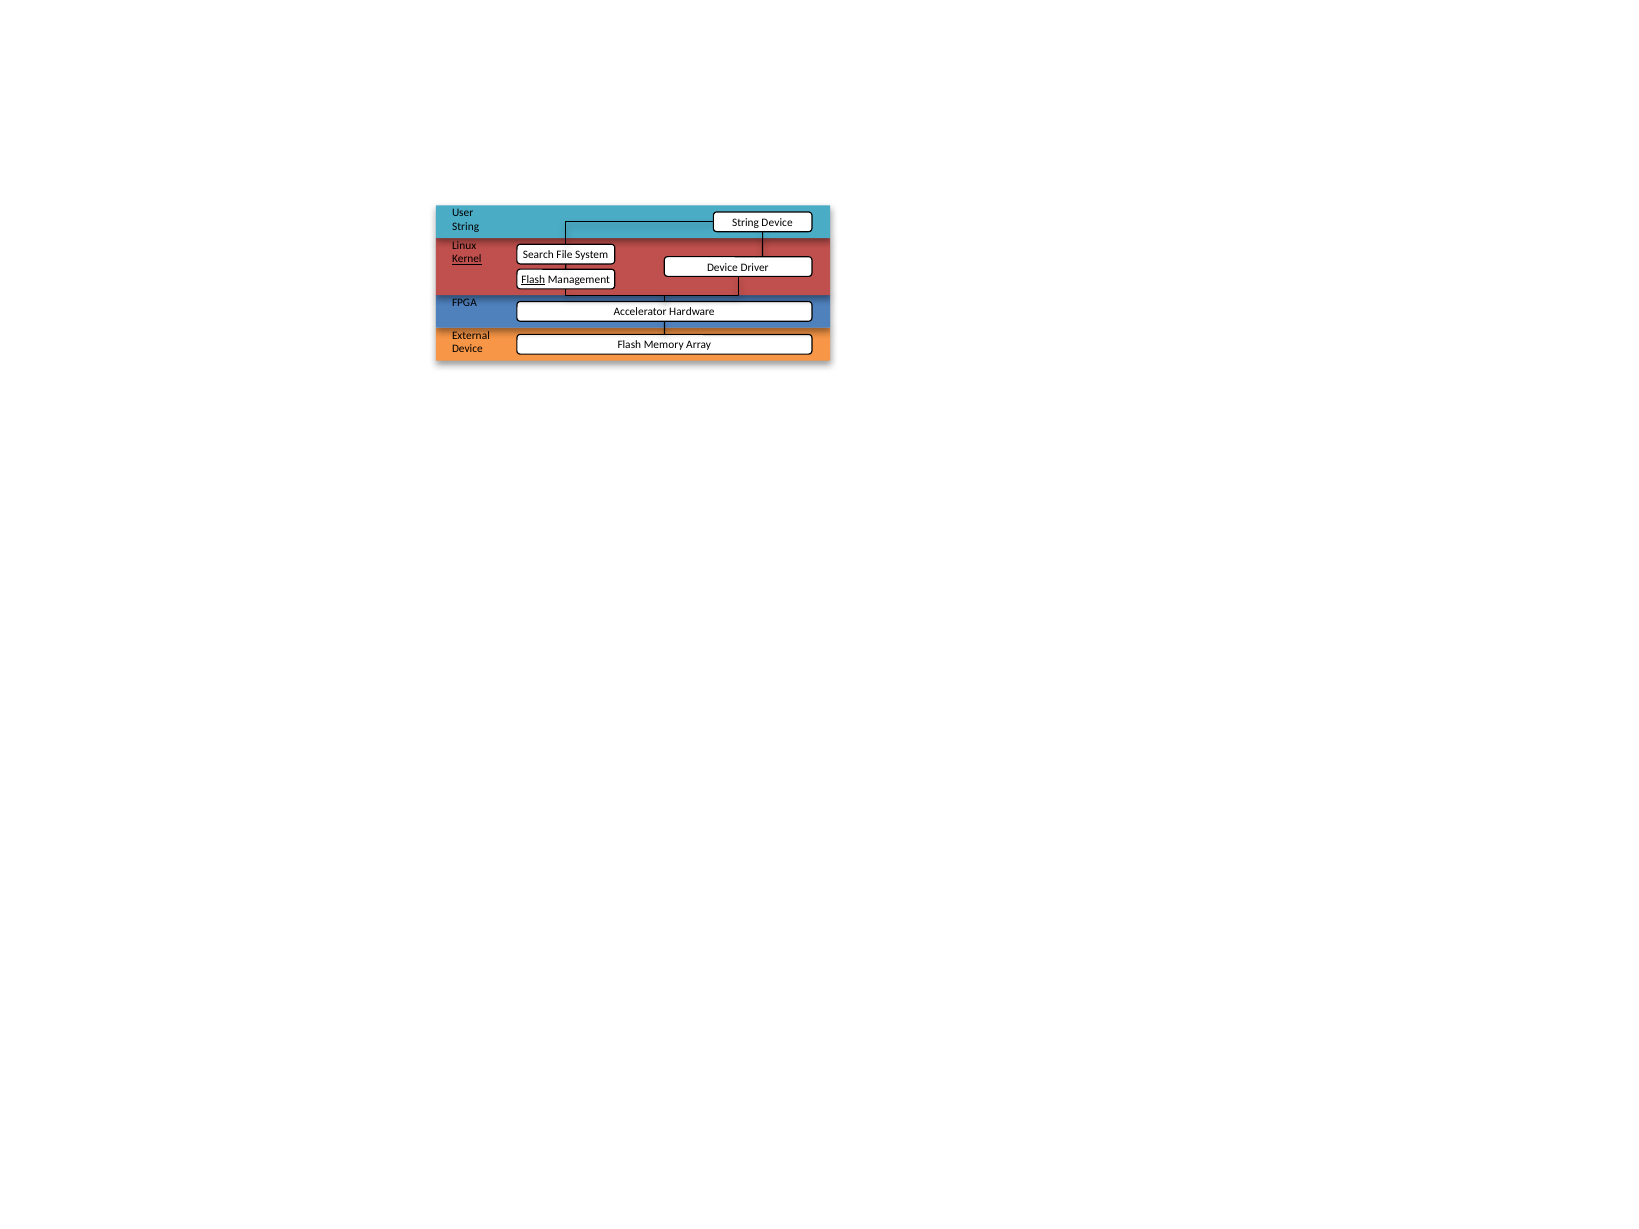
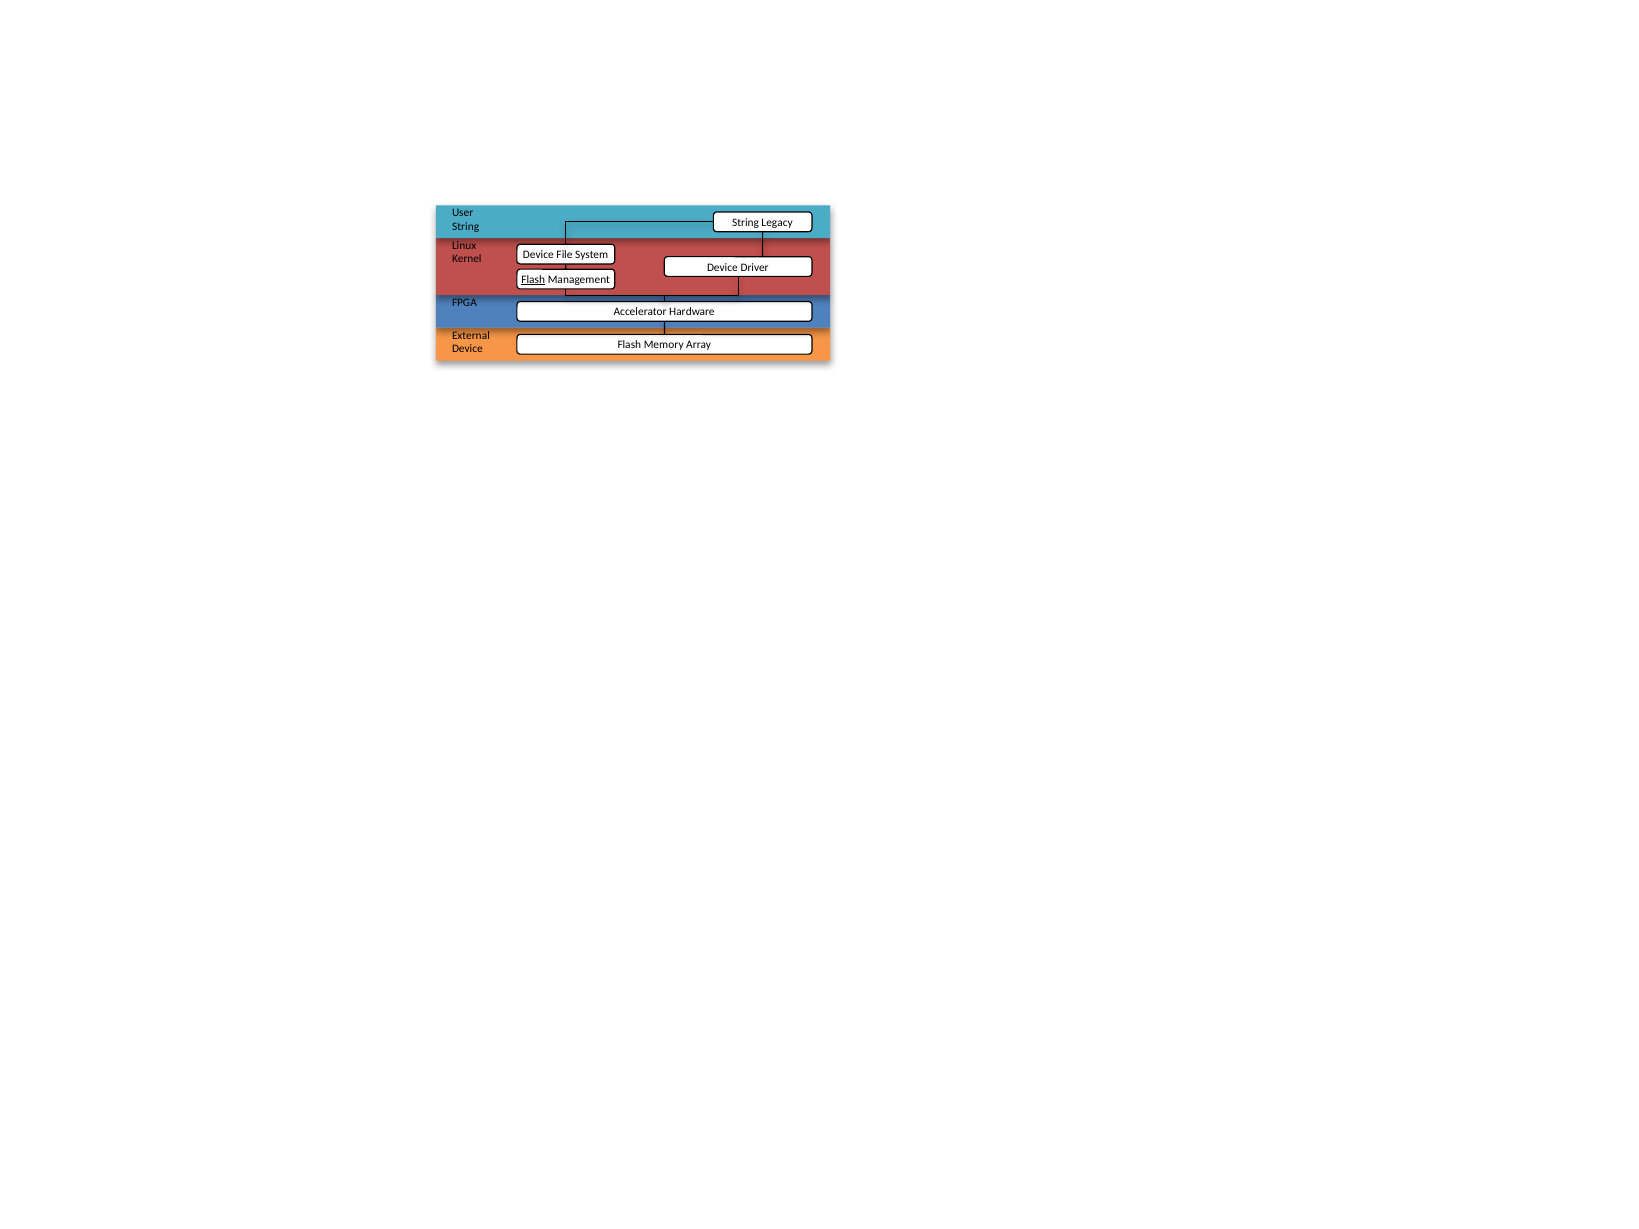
String Device: Device -> Legacy (777, 223)
Search: Search -> Device (538, 255)
Kernel underline: present -> none (467, 259)
